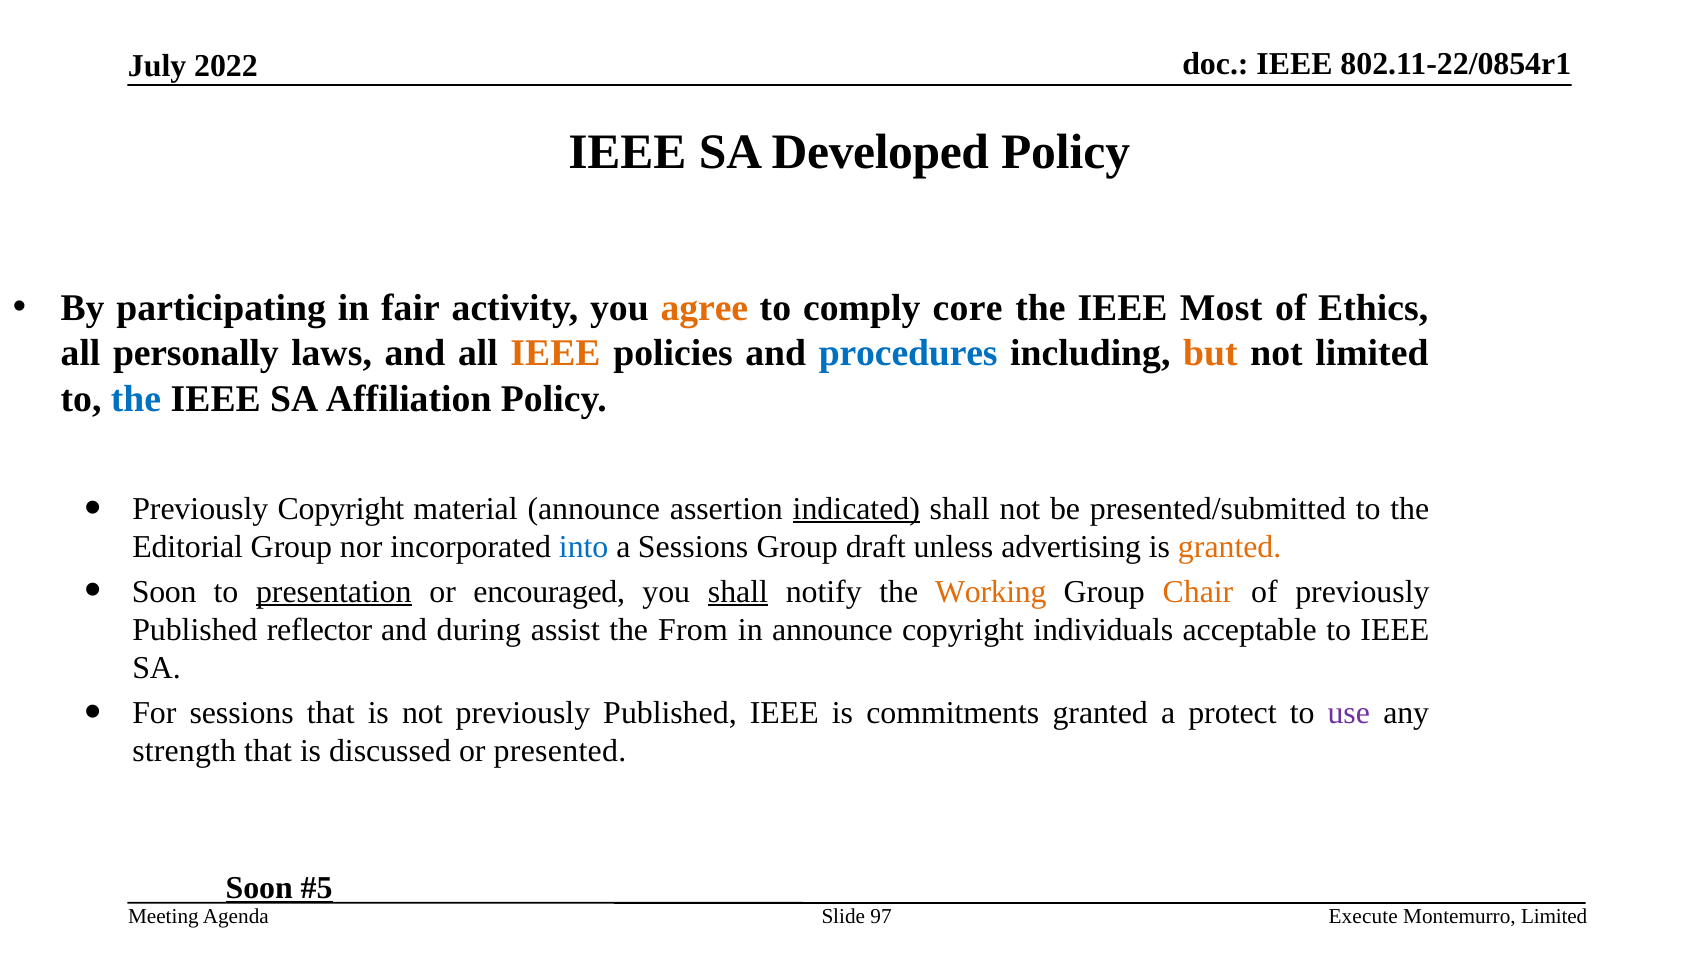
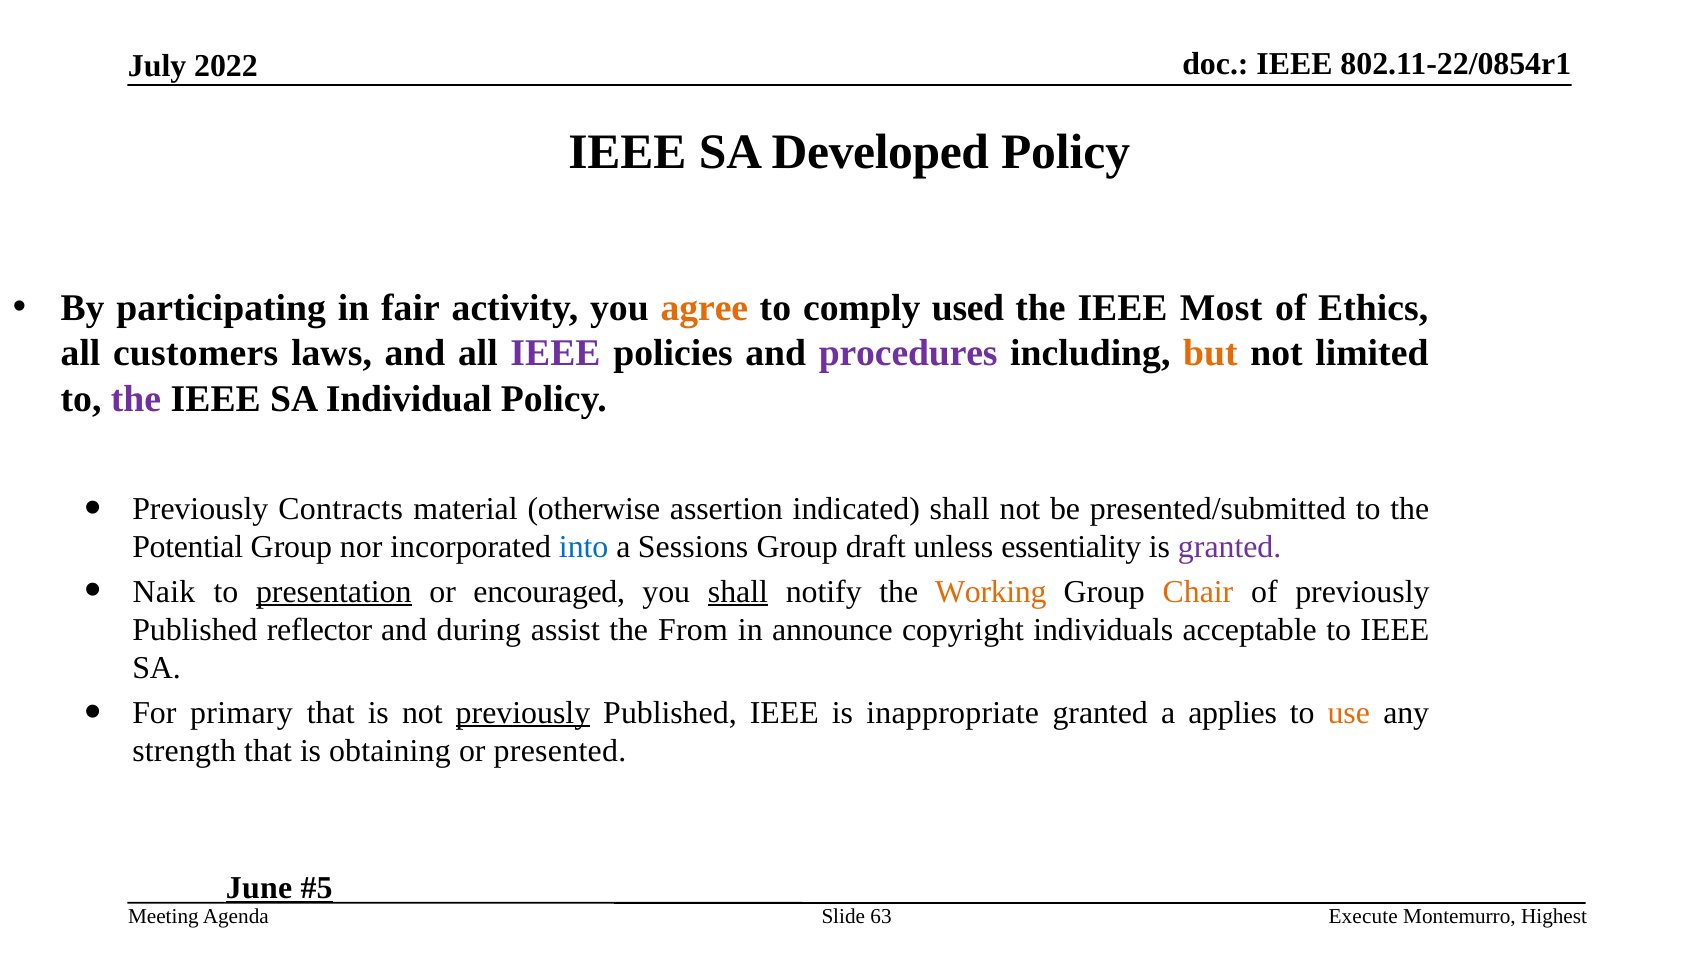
core: core -> used (968, 308)
personally: personally -> customers (196, 353)
IEEE colour: orange -> purple (556, 353)
procedures colour: blue -> purple (908, 353)
the colour: blue -> purple (136, 399)
Affiliation: Affiliation -> Individual (409, 399)
Previously Copyright: Copyright -> Contracts (341, 509)
material announce: announce -> otherwise (594, 509)
indicated underline: present -> none (856, 509)
Editorial: Editorial -> Potential (188, 547)
advertising: advertising -> essentiality (1071, 547)
granted colour: orange -> purple (1230, 547)
Soon: Soon -> Naik (164, 591)
For sessions: sessions -> primary (241, 712)
previously underline: none -> present (523, 712)
commitments: commitments -> inappropriate (953, 712)
protect: protect -> applies (1233, 712)
use colour: purple -> orange (1349, 712)
discussed: discussed -> obtaining (390, 751)
Soon: Soon -> June (259, 888)
97: 97 -> 63 (881, 917)
Montemurro Limited: Limited -> Highest (1554, 917)
